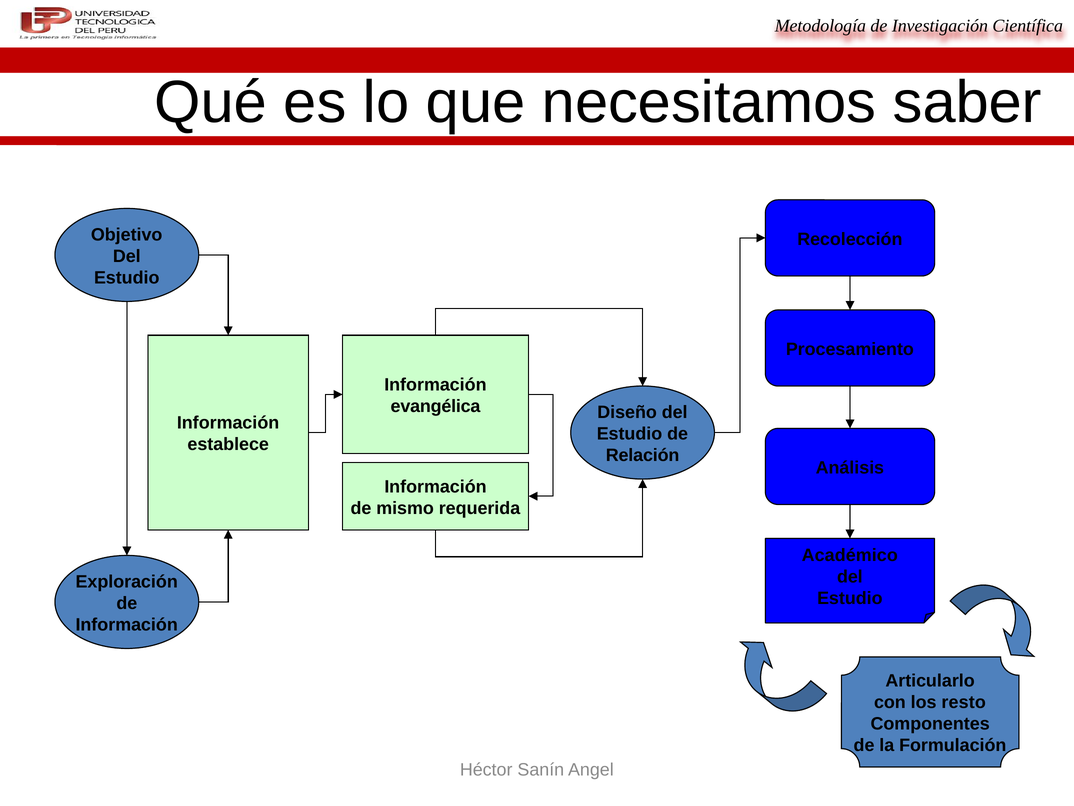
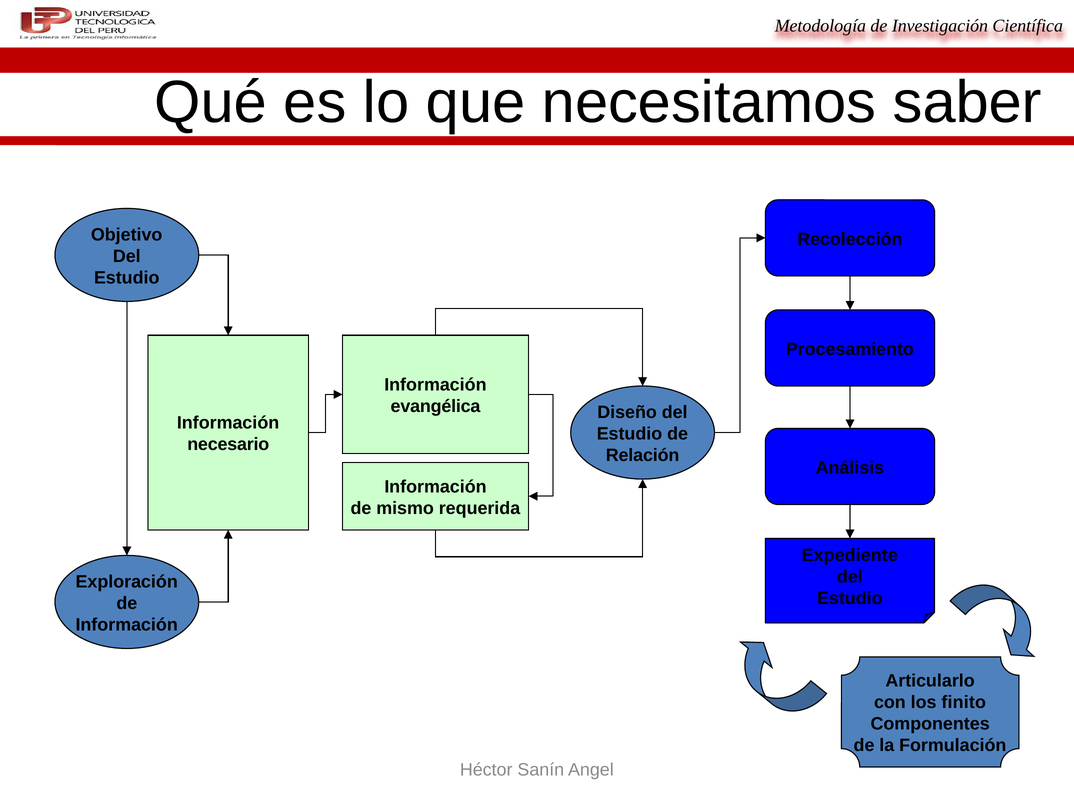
establece: establece -> necesario (228, 444)
Académico: Académico -> Expediente (850, 555)
resto: resto -> finito (964, 702)
